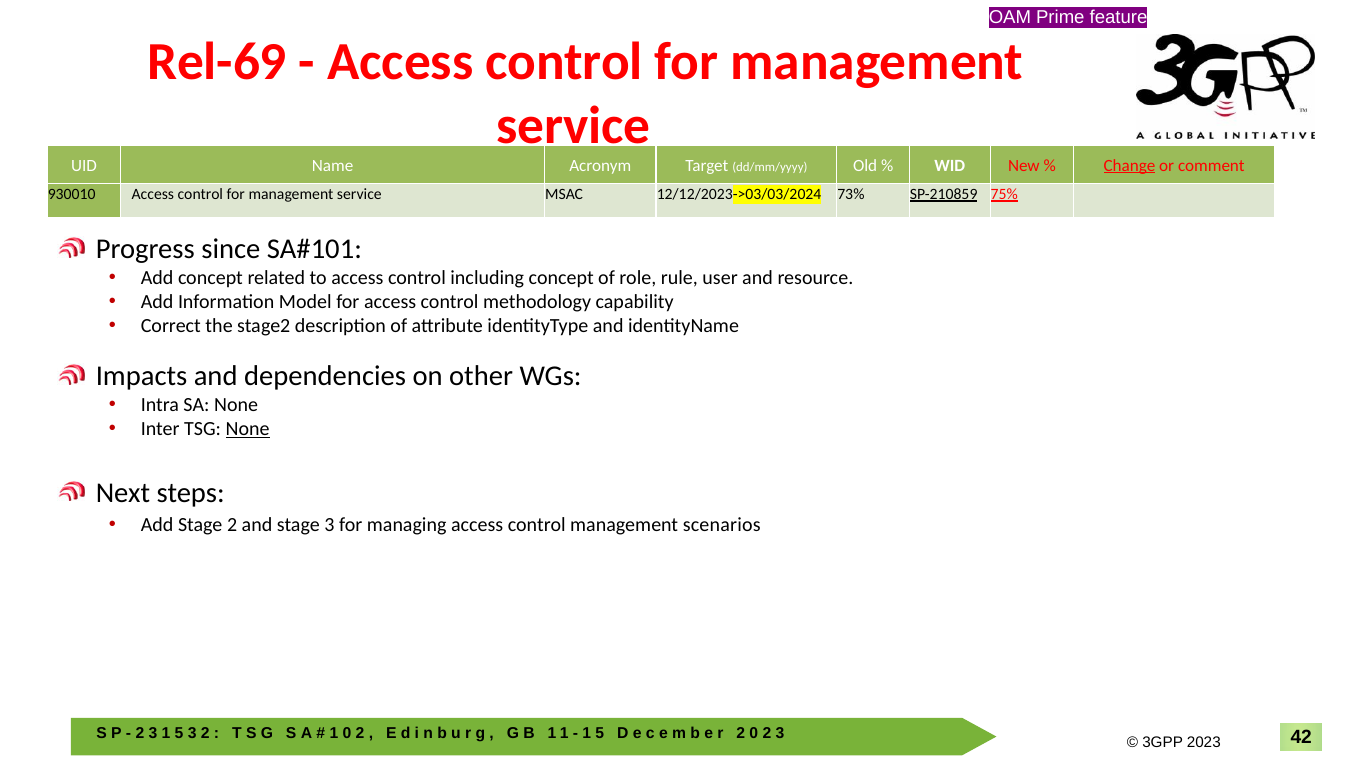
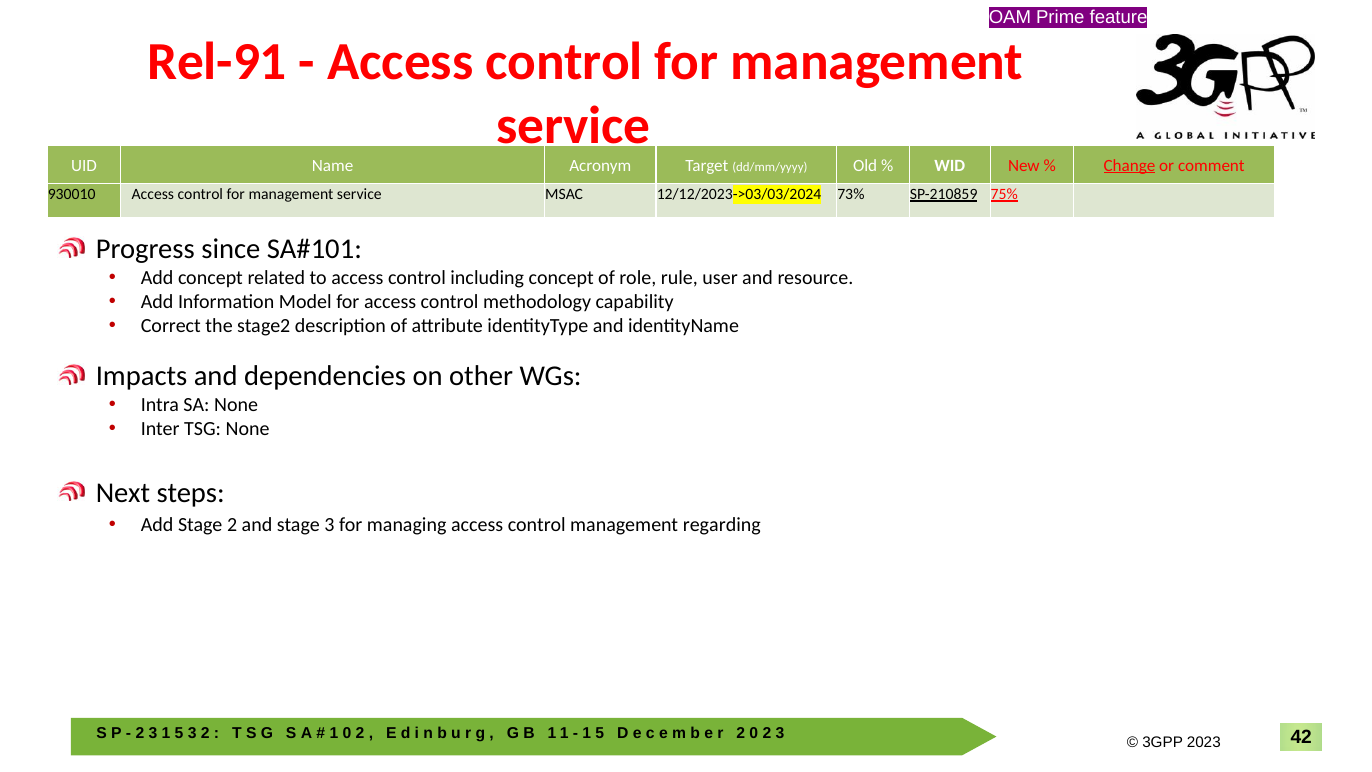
Rel-69: Rel-69 -> Rel-91 (217, 62)
None underline: present -> none (248, 429)
scenarios: scenarios -> regarding (722, 525)
